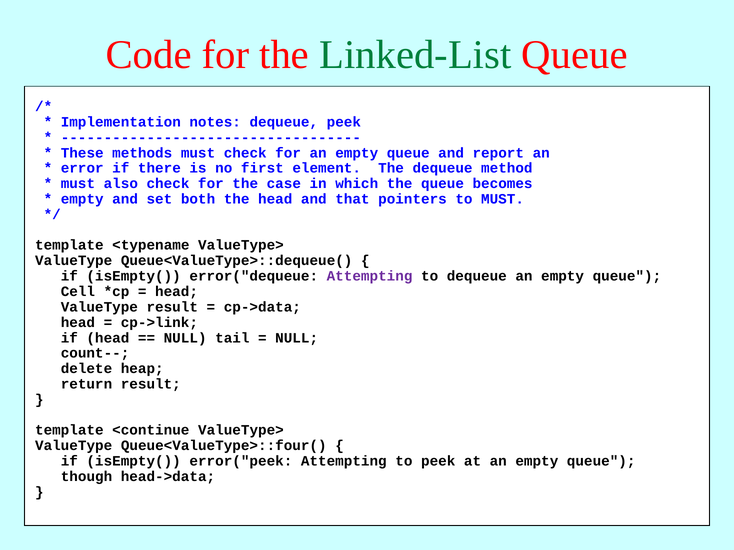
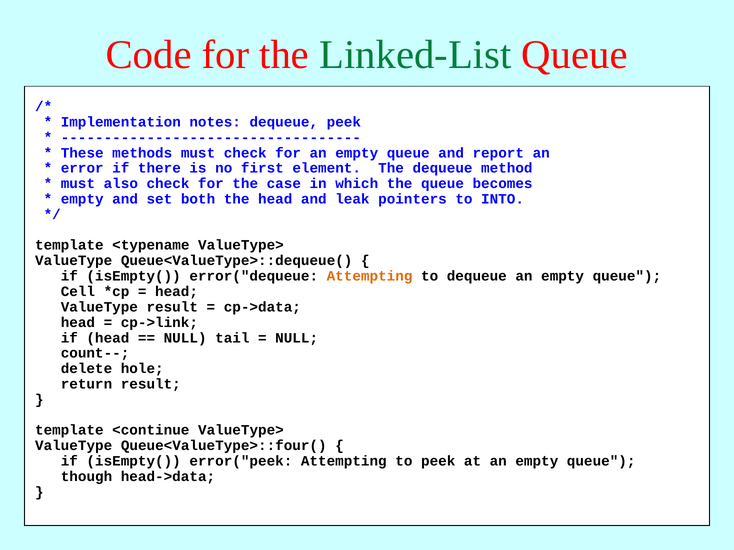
that: that -> leak (352, 199)
to MUST: MUST -> INTO (503, 199)
Attempting colour: purple -> orange (370, 276)
heap: heap -> hole (142, 369)
